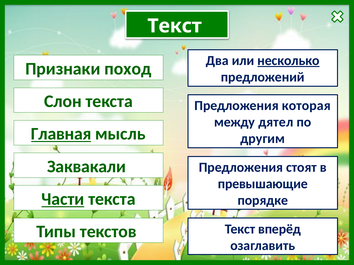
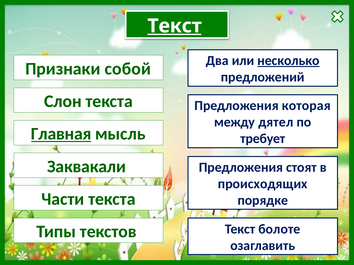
Текст underline: none -> present (175, 26)
поход: поход -> собой (128, 69)
другим: другим -> требует (263, 139)
превышающие: превышающие -> происходящих (263, 184)
Части underline: present -> none (63, 199)
вперёд: вперёд -> болоте (279, 229)
